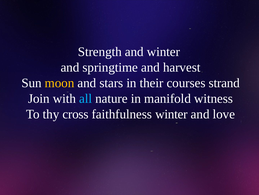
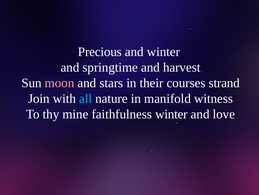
Strength: Strength -> Precious (100, 52)
moon colour: yellow -> pink (60, 83)
cross: cross -> mine (75, 114)
